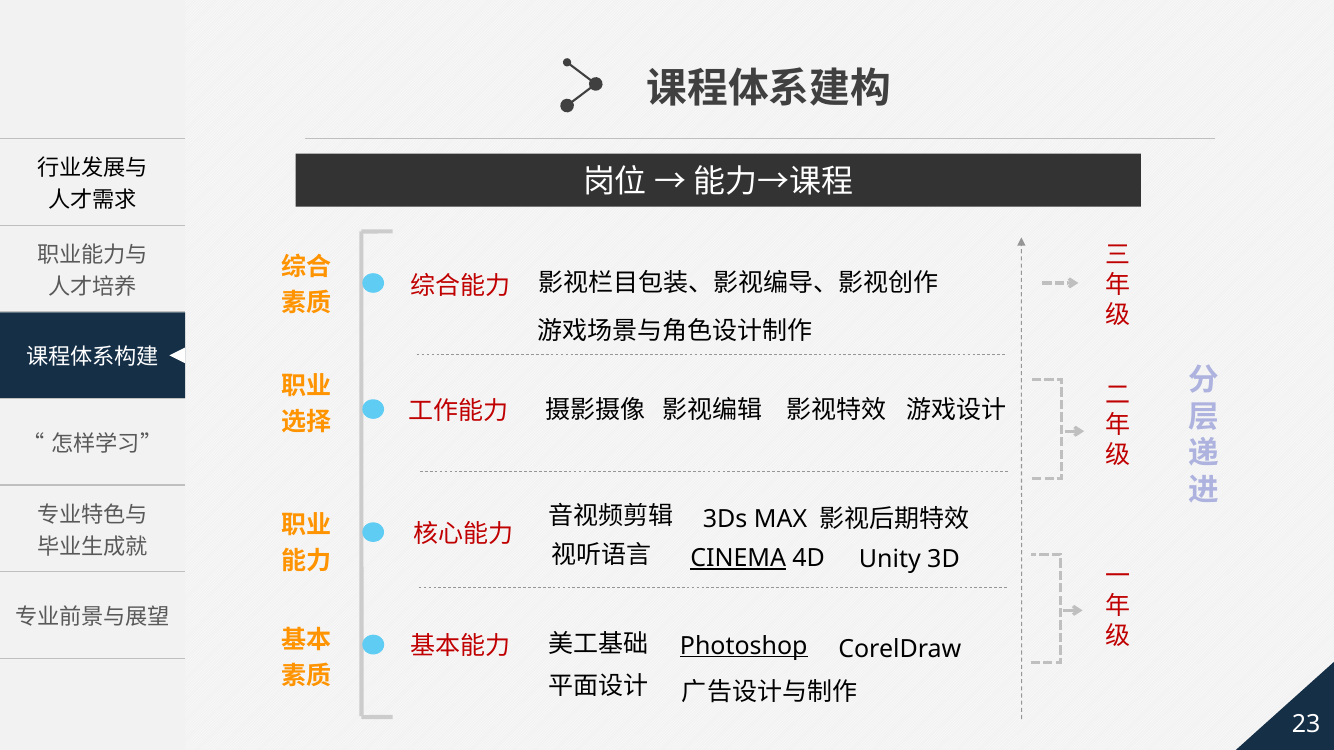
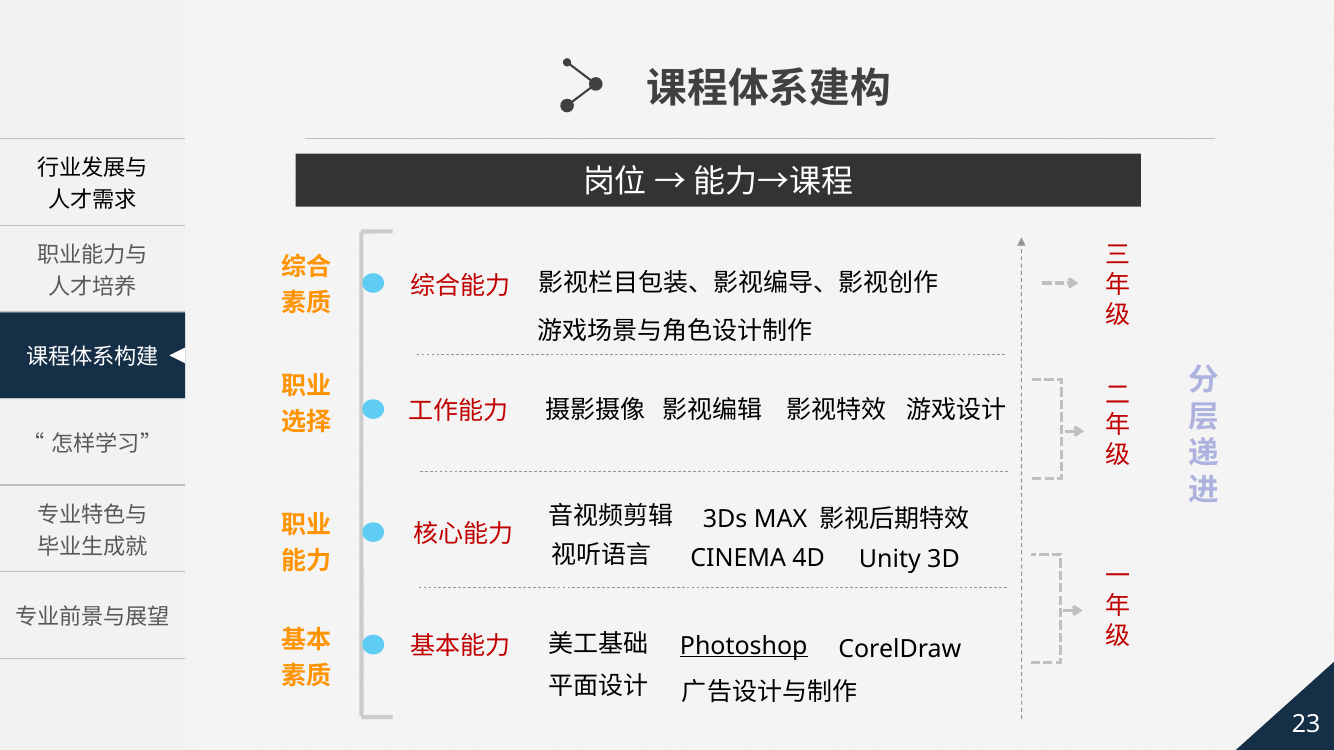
CINEMA underline: present -> none (738, 559)
